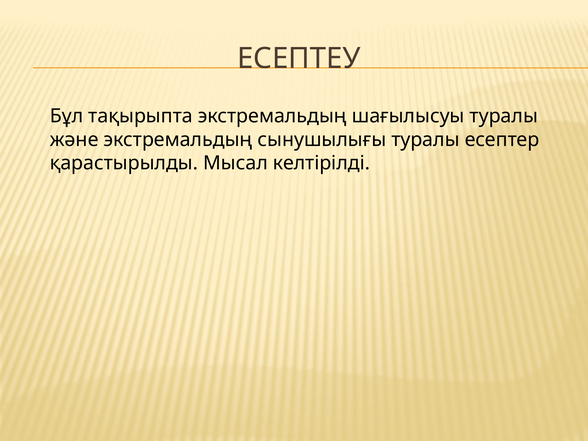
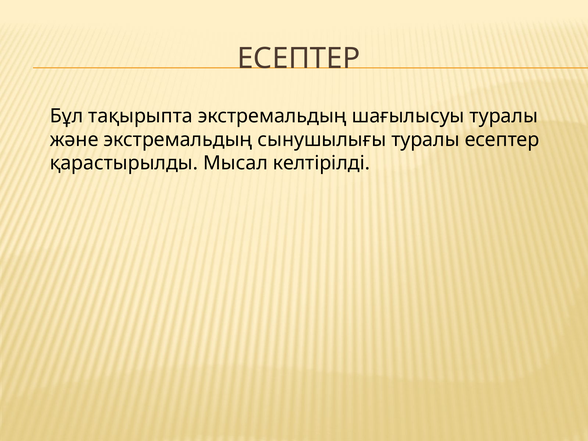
ЕСЕПТЕУ: ЕСЕПТЕУ -> ЕСЕПТЕР (299, 58)
